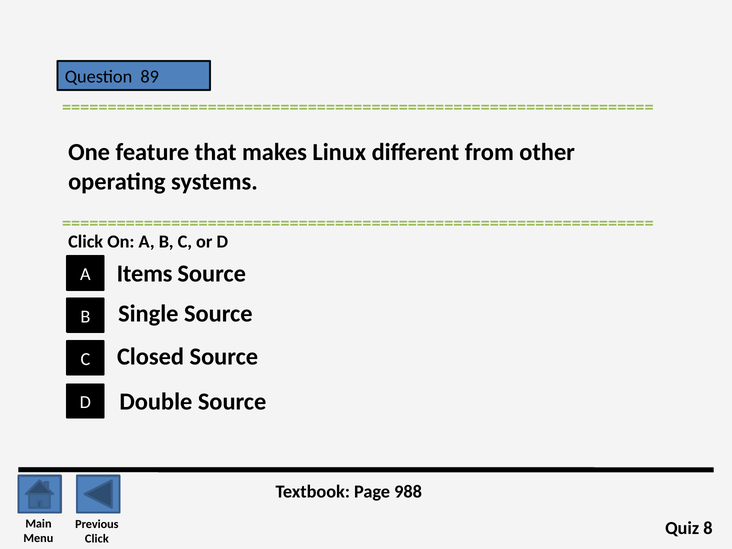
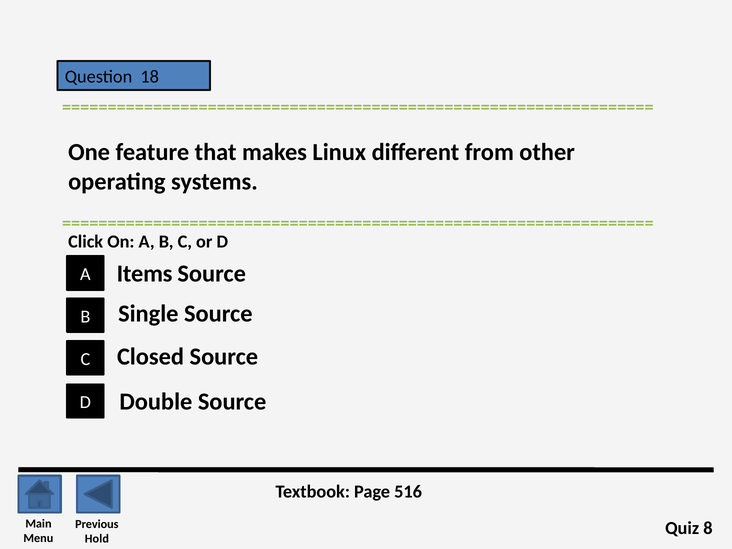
89: 89 -> 18 (150, 77)
988: 988 -> 516 (408, 492)
Click: Click -> Hold (97, 539)
